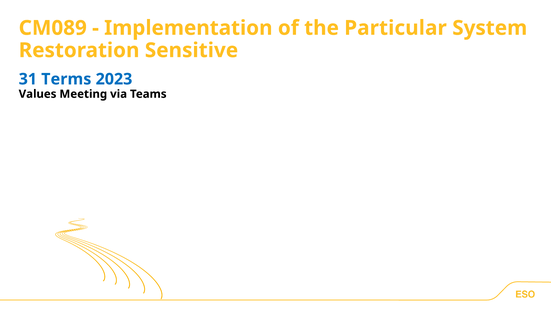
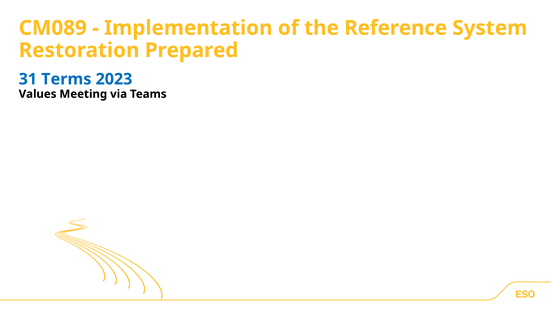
Particular: Particular -> Reference (396, 28)
Sensitive: Sensitive -> Prepared (192, 50)
